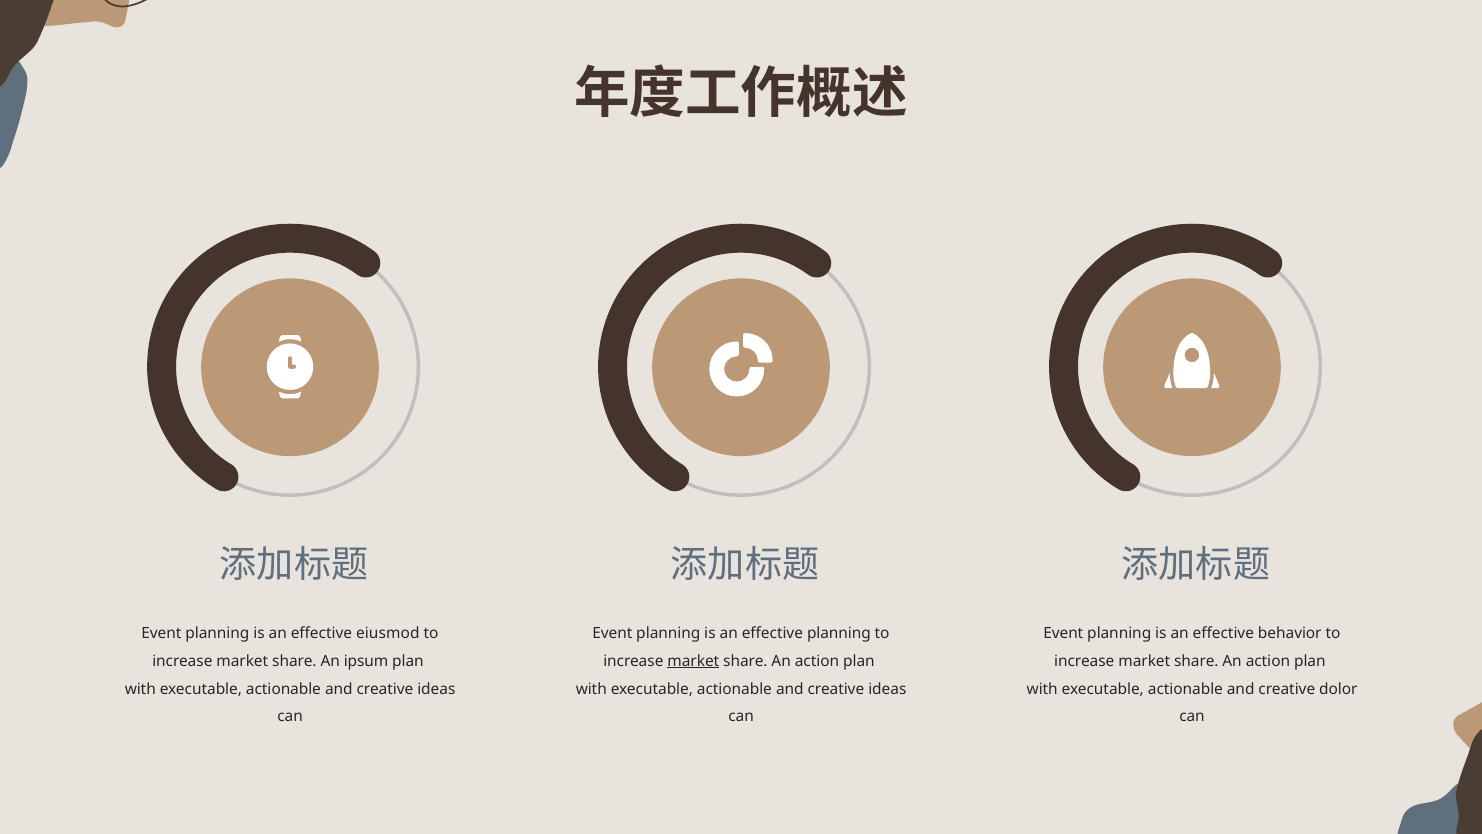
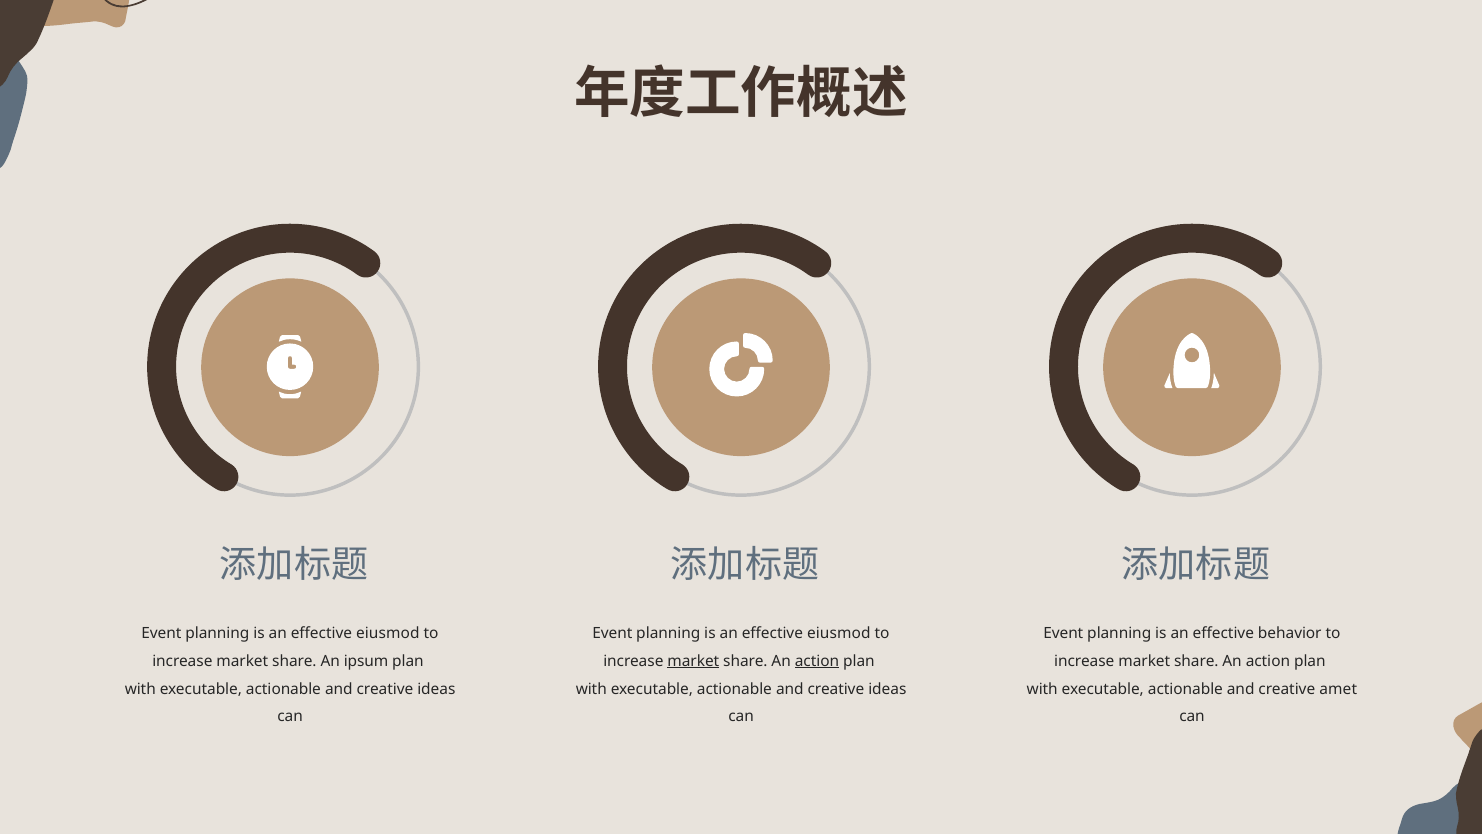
planning: planning -> eiusmod (839, 633)
action underline: none -> present (817, 661)
dolor: dolor -> amet (1338, 689)
